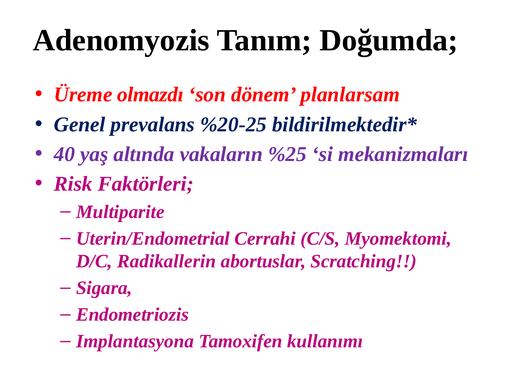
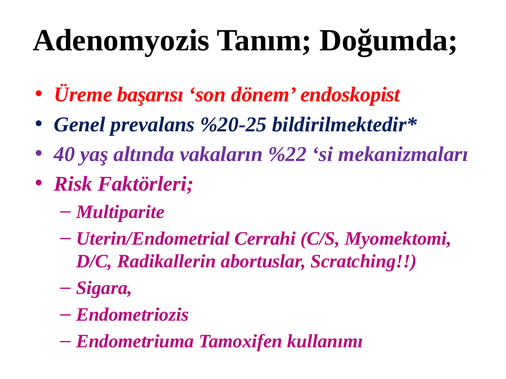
olmazdı: olmazdı -> başarısı (150, 95)
planlarsam: planlarsam -> endoskopist (350, 95)
%25: %25 -> %22 (287, 154)
Implantasyona: Implantasyona -> Endometriuma (135, 342)
